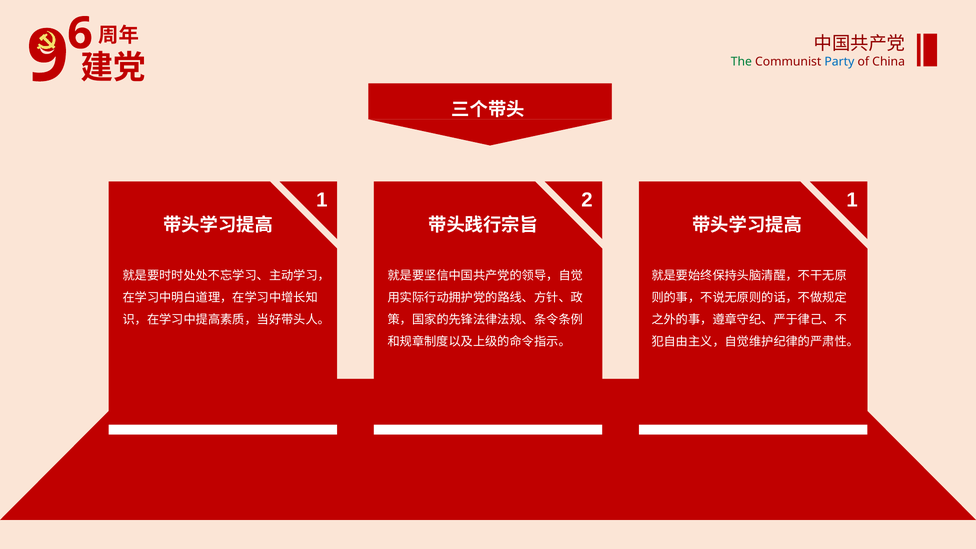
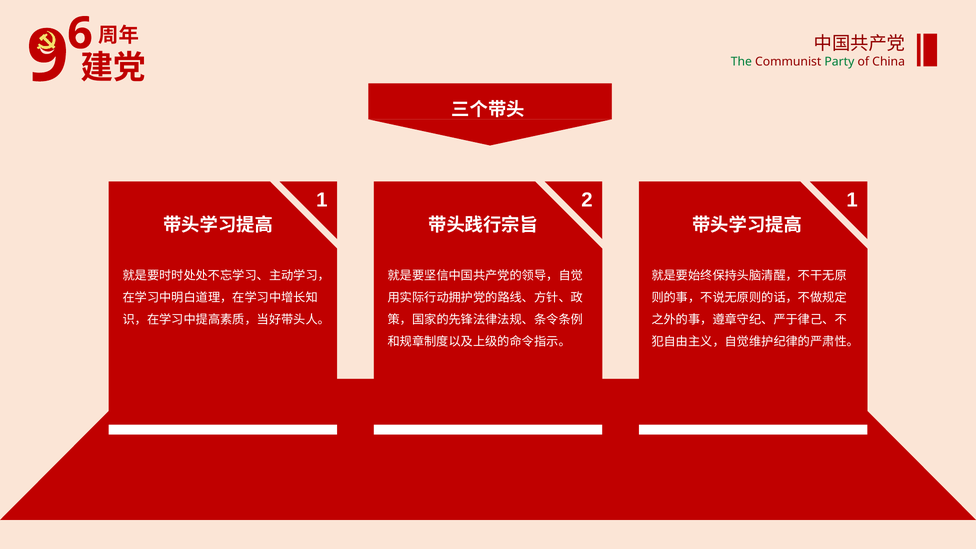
Party colour: blue -> green (839, 62)
